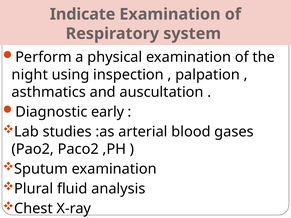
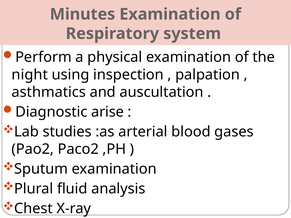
Indicate: Indicate -> Minutes (83, 14)
early: early -> arise (108, 112)
